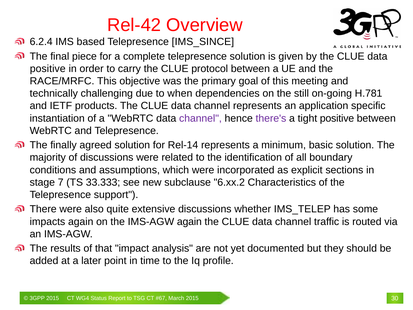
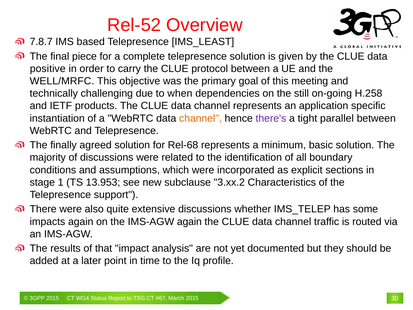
Rel-42: Rel-42 -> Rel-52 (134, 25)
6.2.4: 6.2.4 -> 7.8.7 (41, 42)
IMS_SINCE: IMS_SINCE -> IMS_LEAST (203, 42)
RACE/MRFC: RACE/MRFC -> WELL/MRFC (62, 81)
H.781: H.781 -> H.258 (369, 93)
channel colour: purple -> orange (200, 118)
tight positive: positive -> parallel (337, 118)
Rel-14: Rel-14 -> Rel-68 (183, 145)
7: 7 -> 1 (61, 182)
33.333: 33.333 -> 13.953 (103, 182)
6.xx.2: 6.xx.2 -> 3.xx.2 (229, 182)
